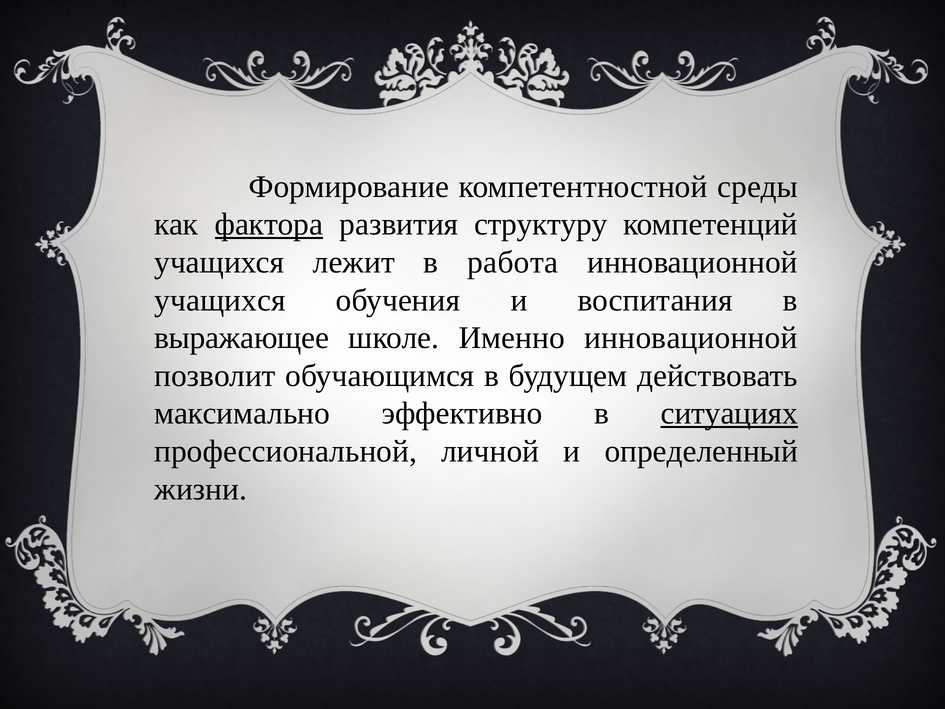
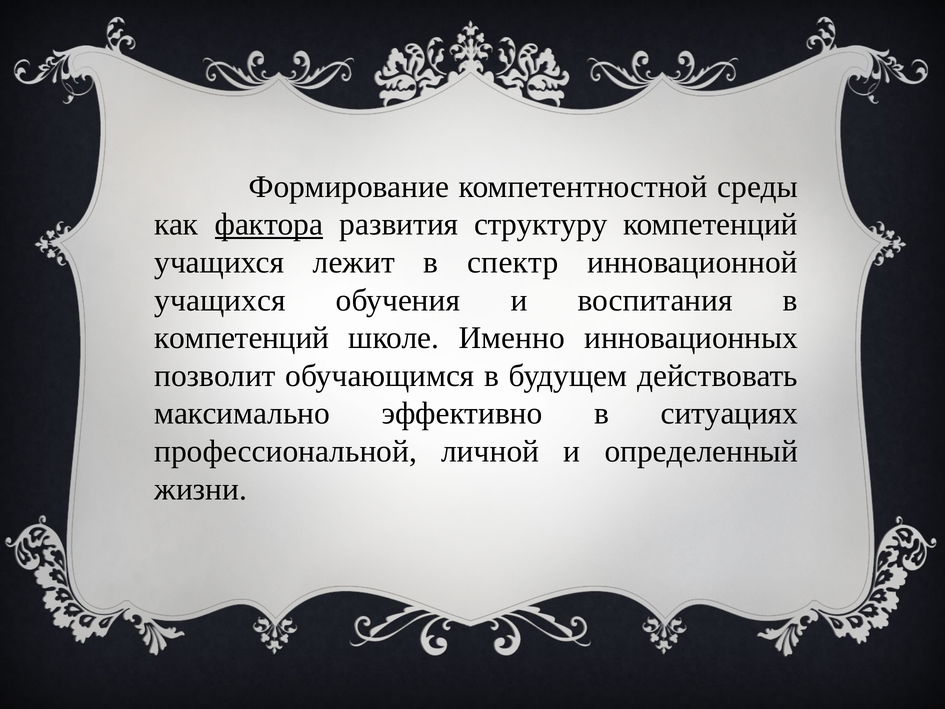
работа: работа -> спектр (513, 262)
выражающее: выражающее -> компетенций (242, 338)
Именно инновационной: инновационной -> инновационных (691, 338)
ситуациях underline: present -> none (729, 413)
